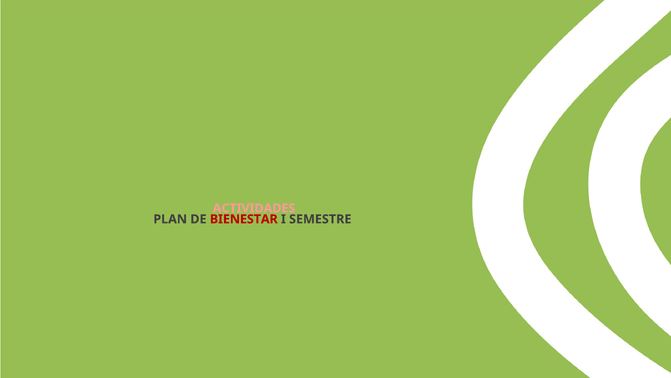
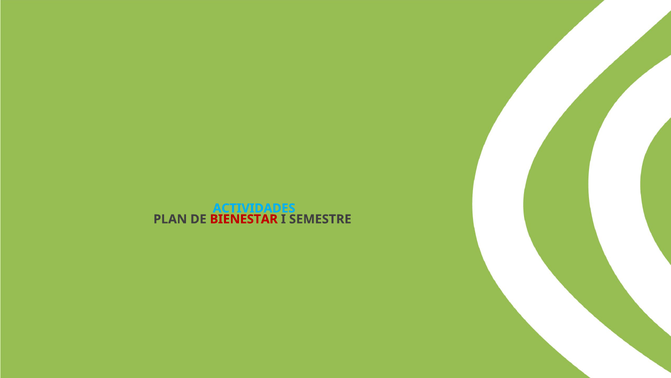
ACTIVIDADES colour: pink -> light blue (254, 208)
